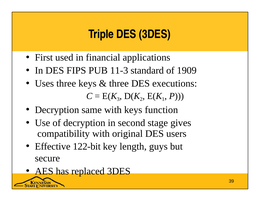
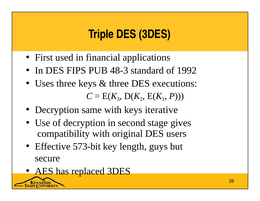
11-3: 11-3 -> 48-3 (119, 70)
1909: 1909 -> 1992 (187, 70)
function: function -> iterative (161, 110)
122-bit: 122-bit -> 573-bit (87, 146)
